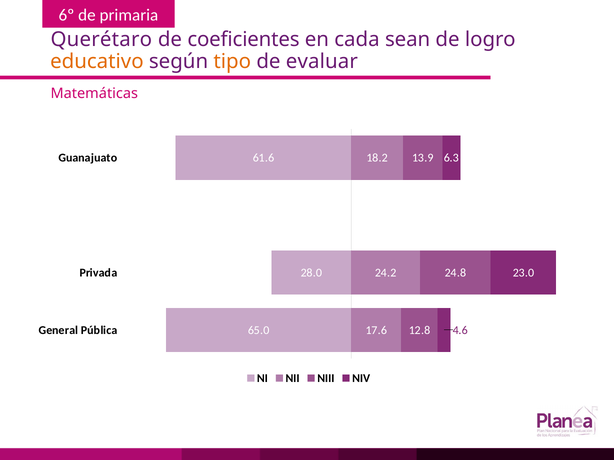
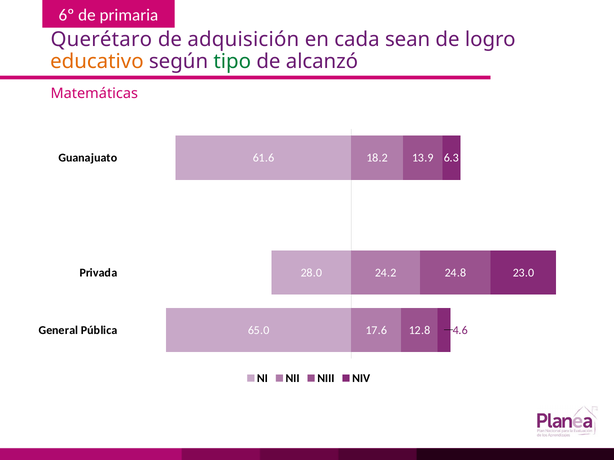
coeficientes: coeficientes -> adquisición (243, 40)
tipo colour: orange -> green (232, 62)
evaluar: evaluar -> alcanzó (322, 62)
